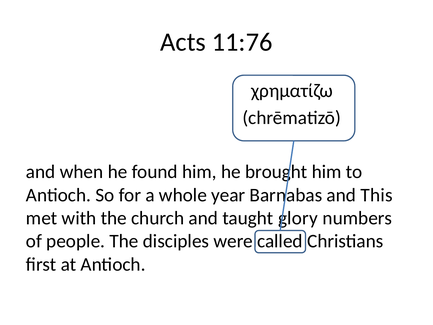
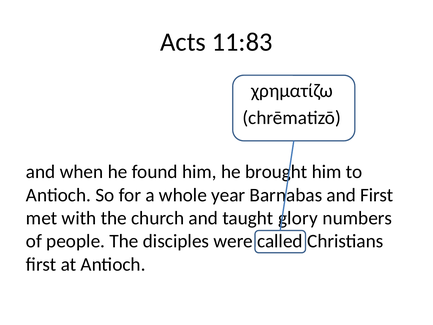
11:76: 11:76 -> 11:83 (242, 42)
and This: This -> First (377, 195)
